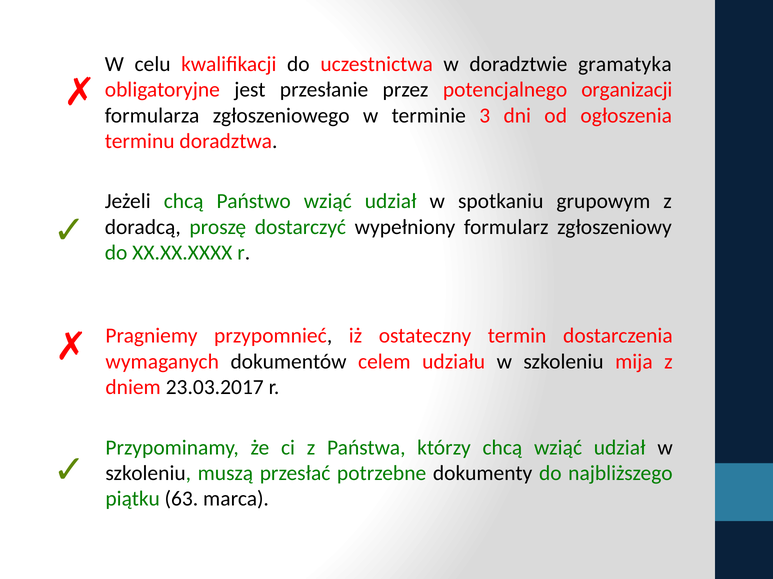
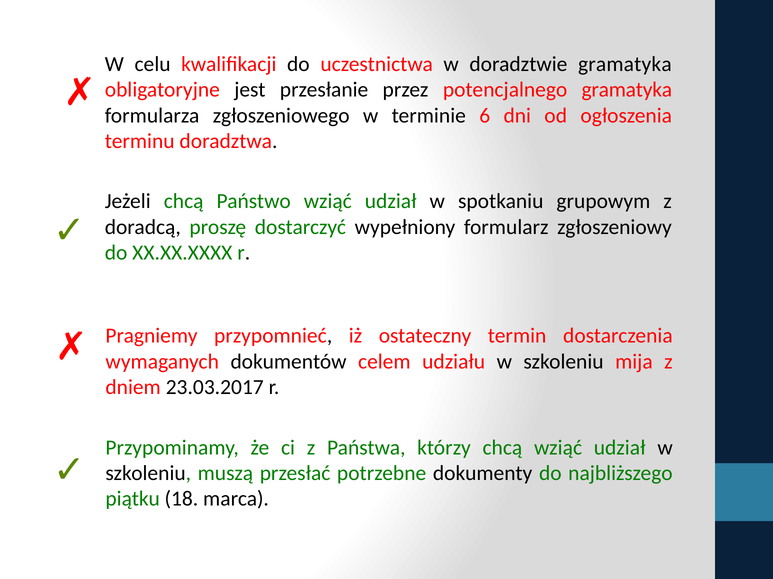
potencjalnego organizacji: organizacji -> gramatyka (627, 90)
3: 3 -> 6 (485, 116)
63: 63 -> 18 (181, 500)
